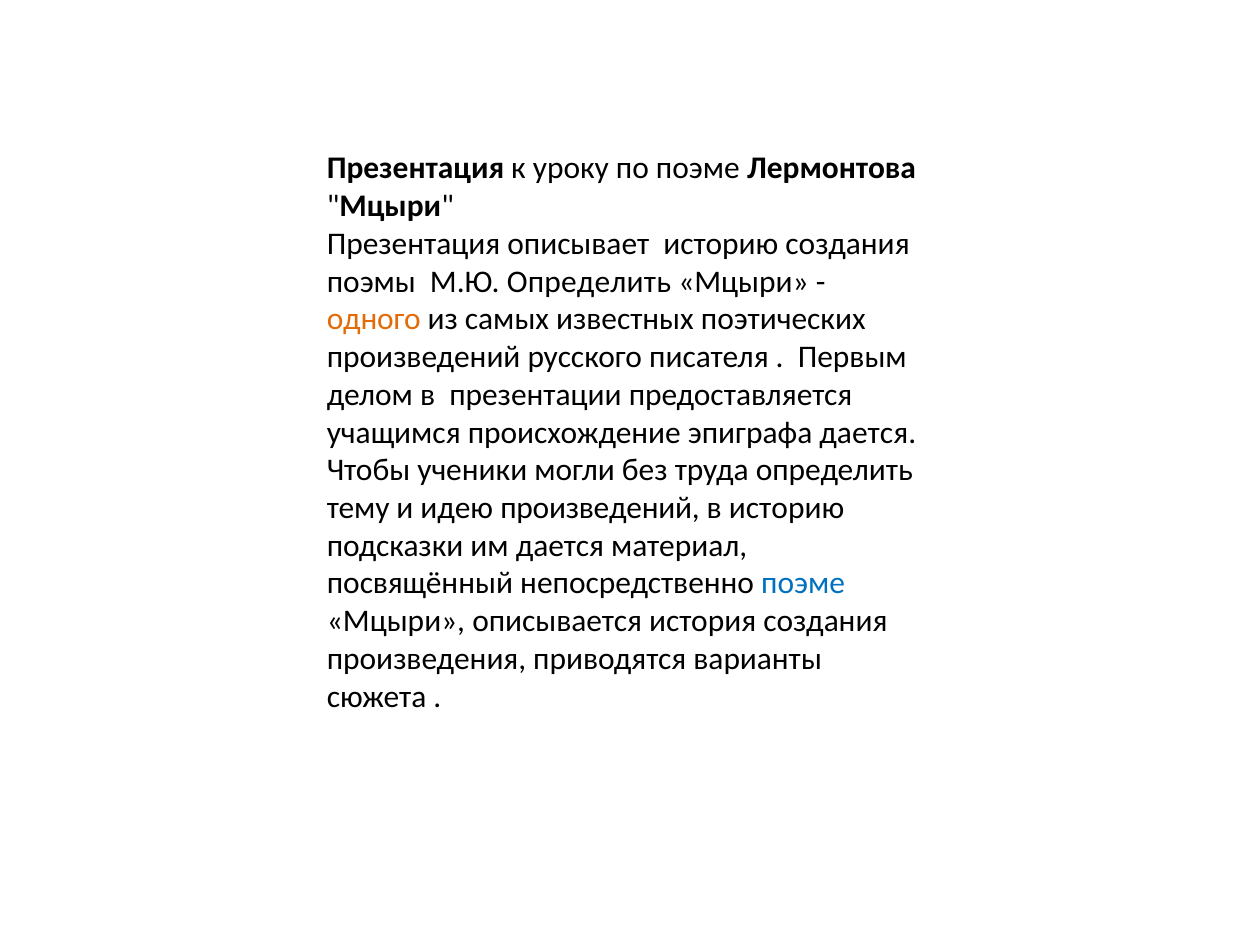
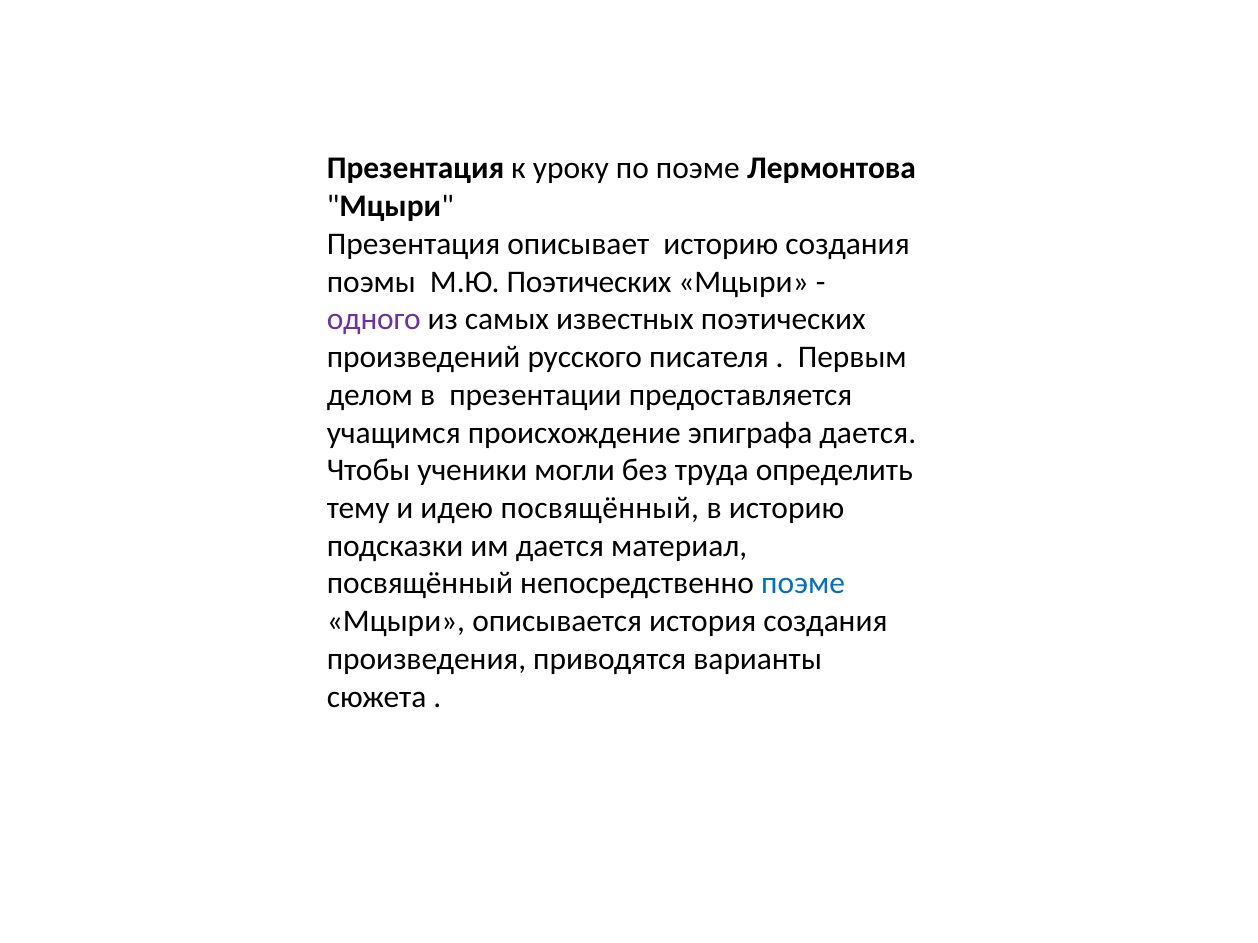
М.Ю Определить: Определить -> Поэтических (589, 282)
одного colour: orange -> purple (374, 320)
идею произведений: произведений -> посвящённый (600, 508)
